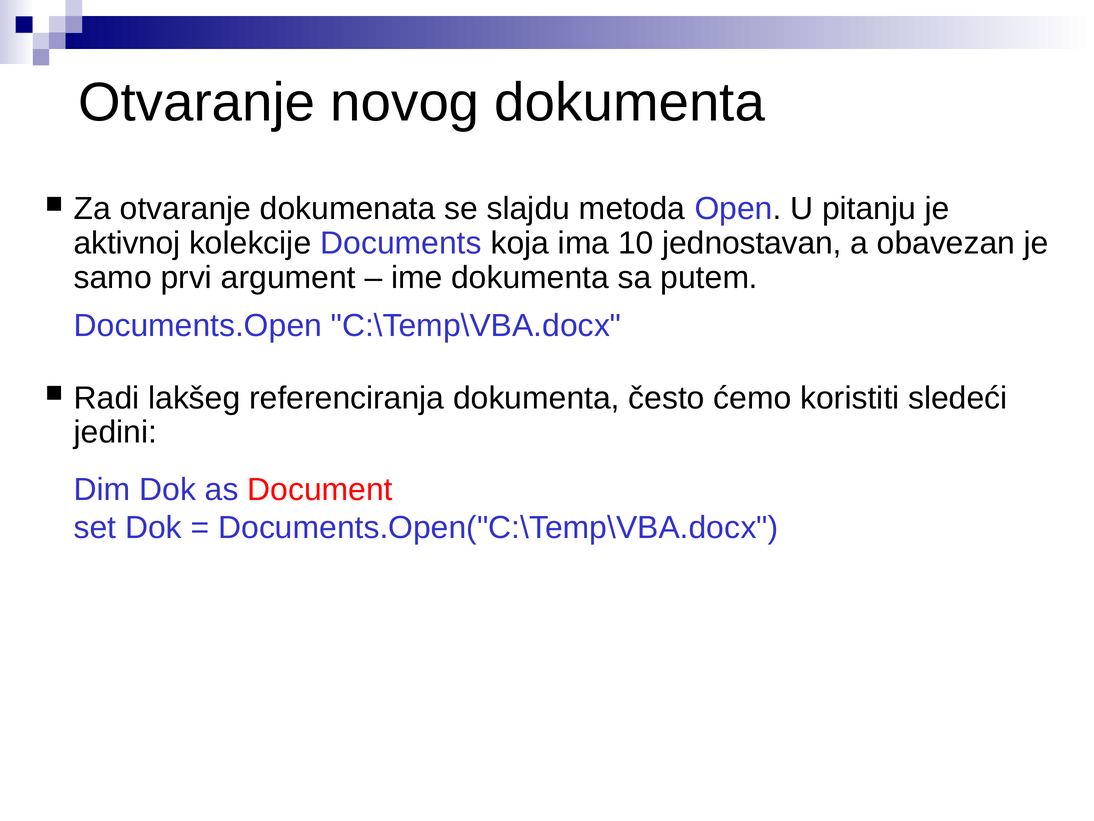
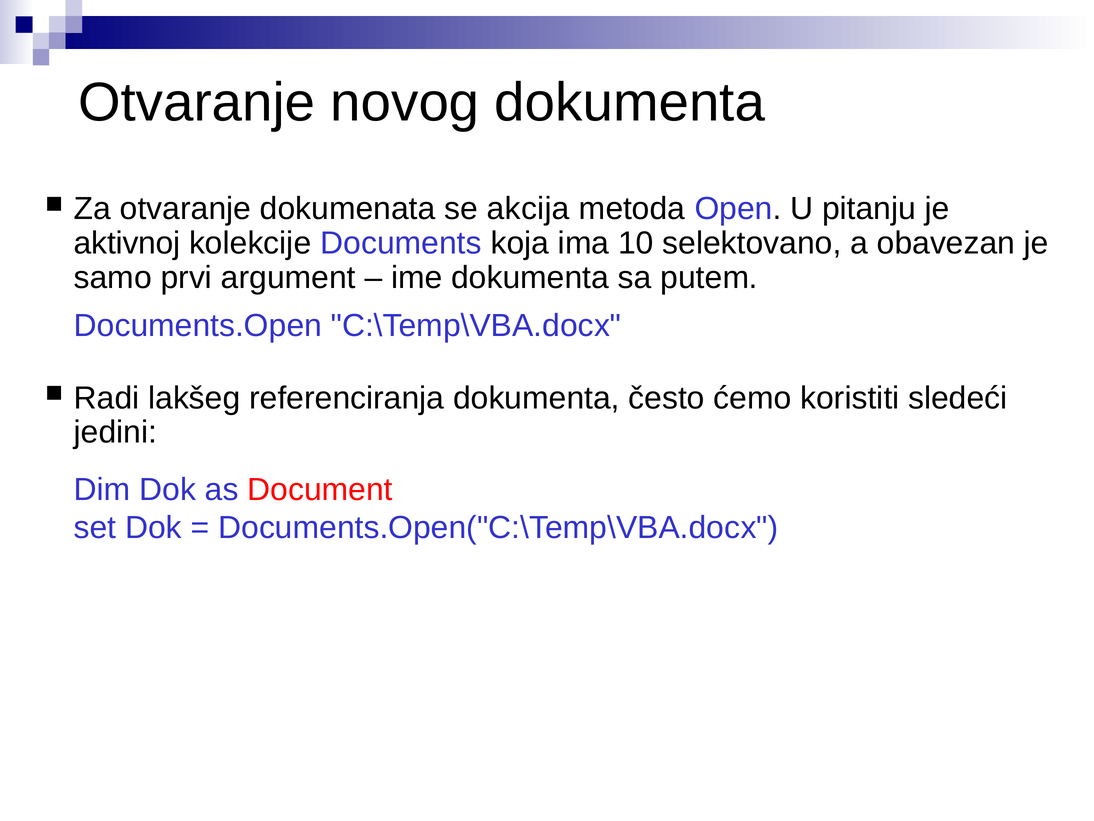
slajdu: slajdu -> akcija (528, 209)
jednostavan: jednostavan -> selektovano (752, 243)
